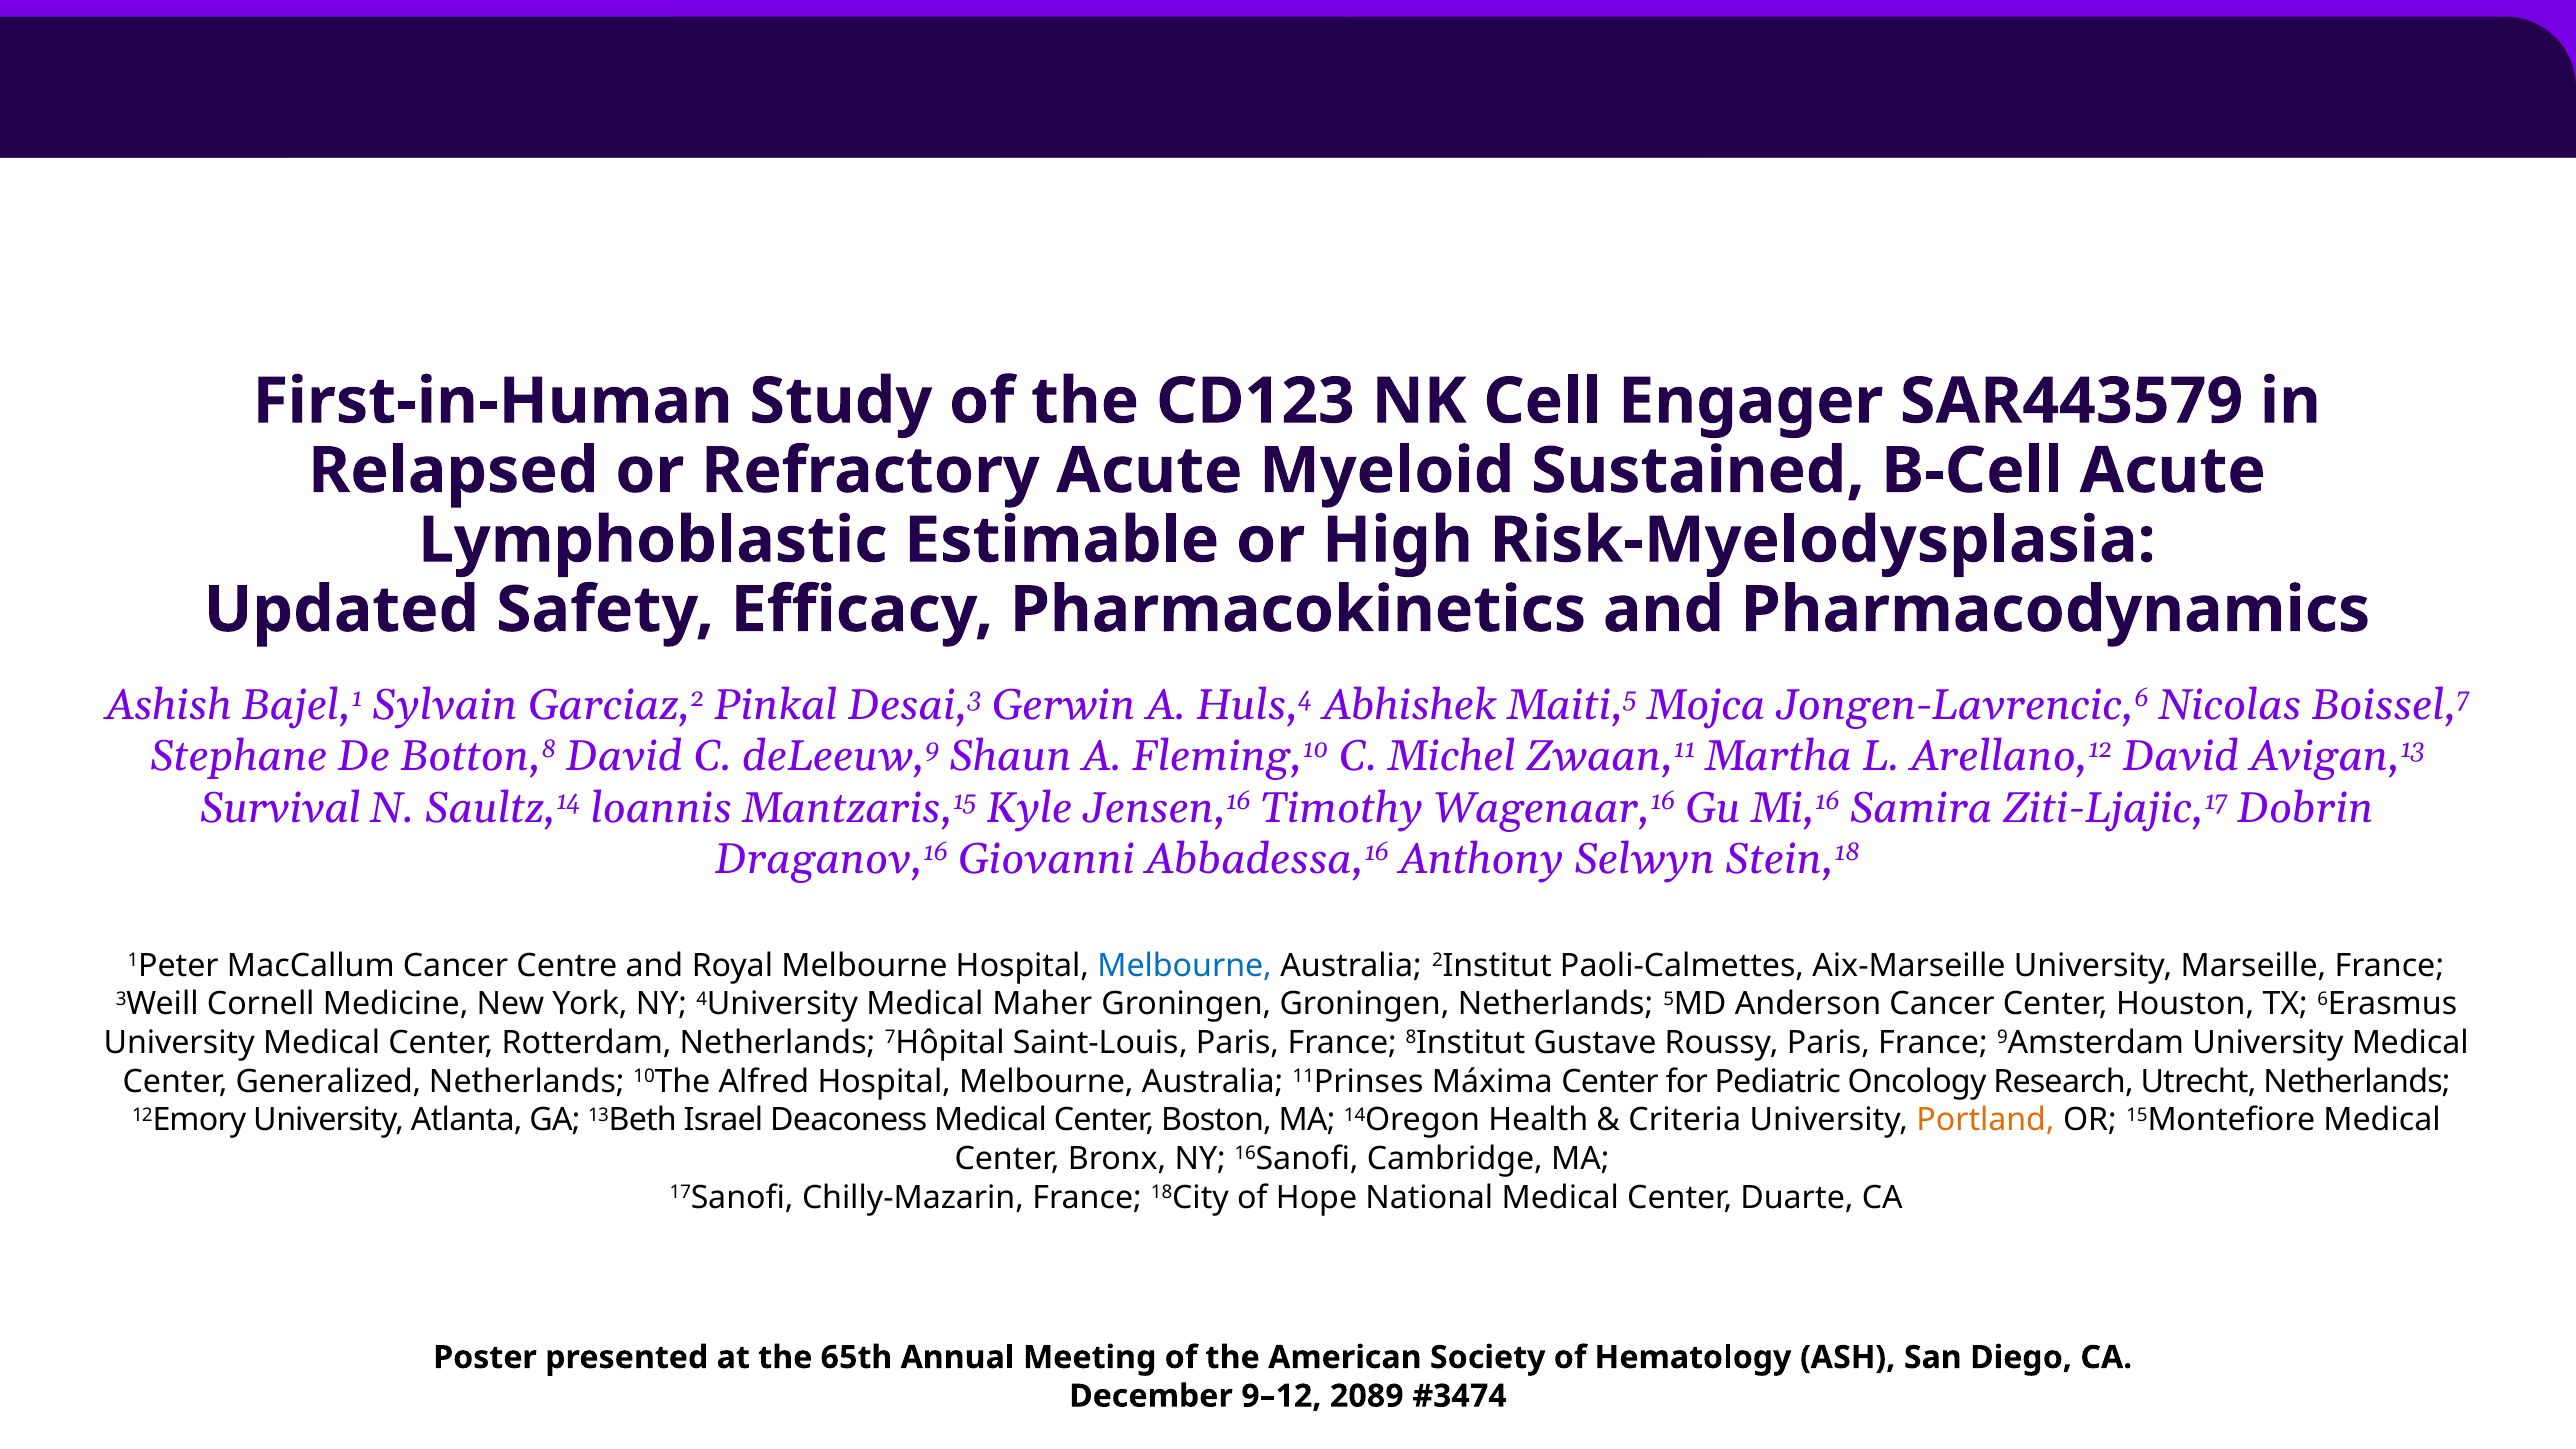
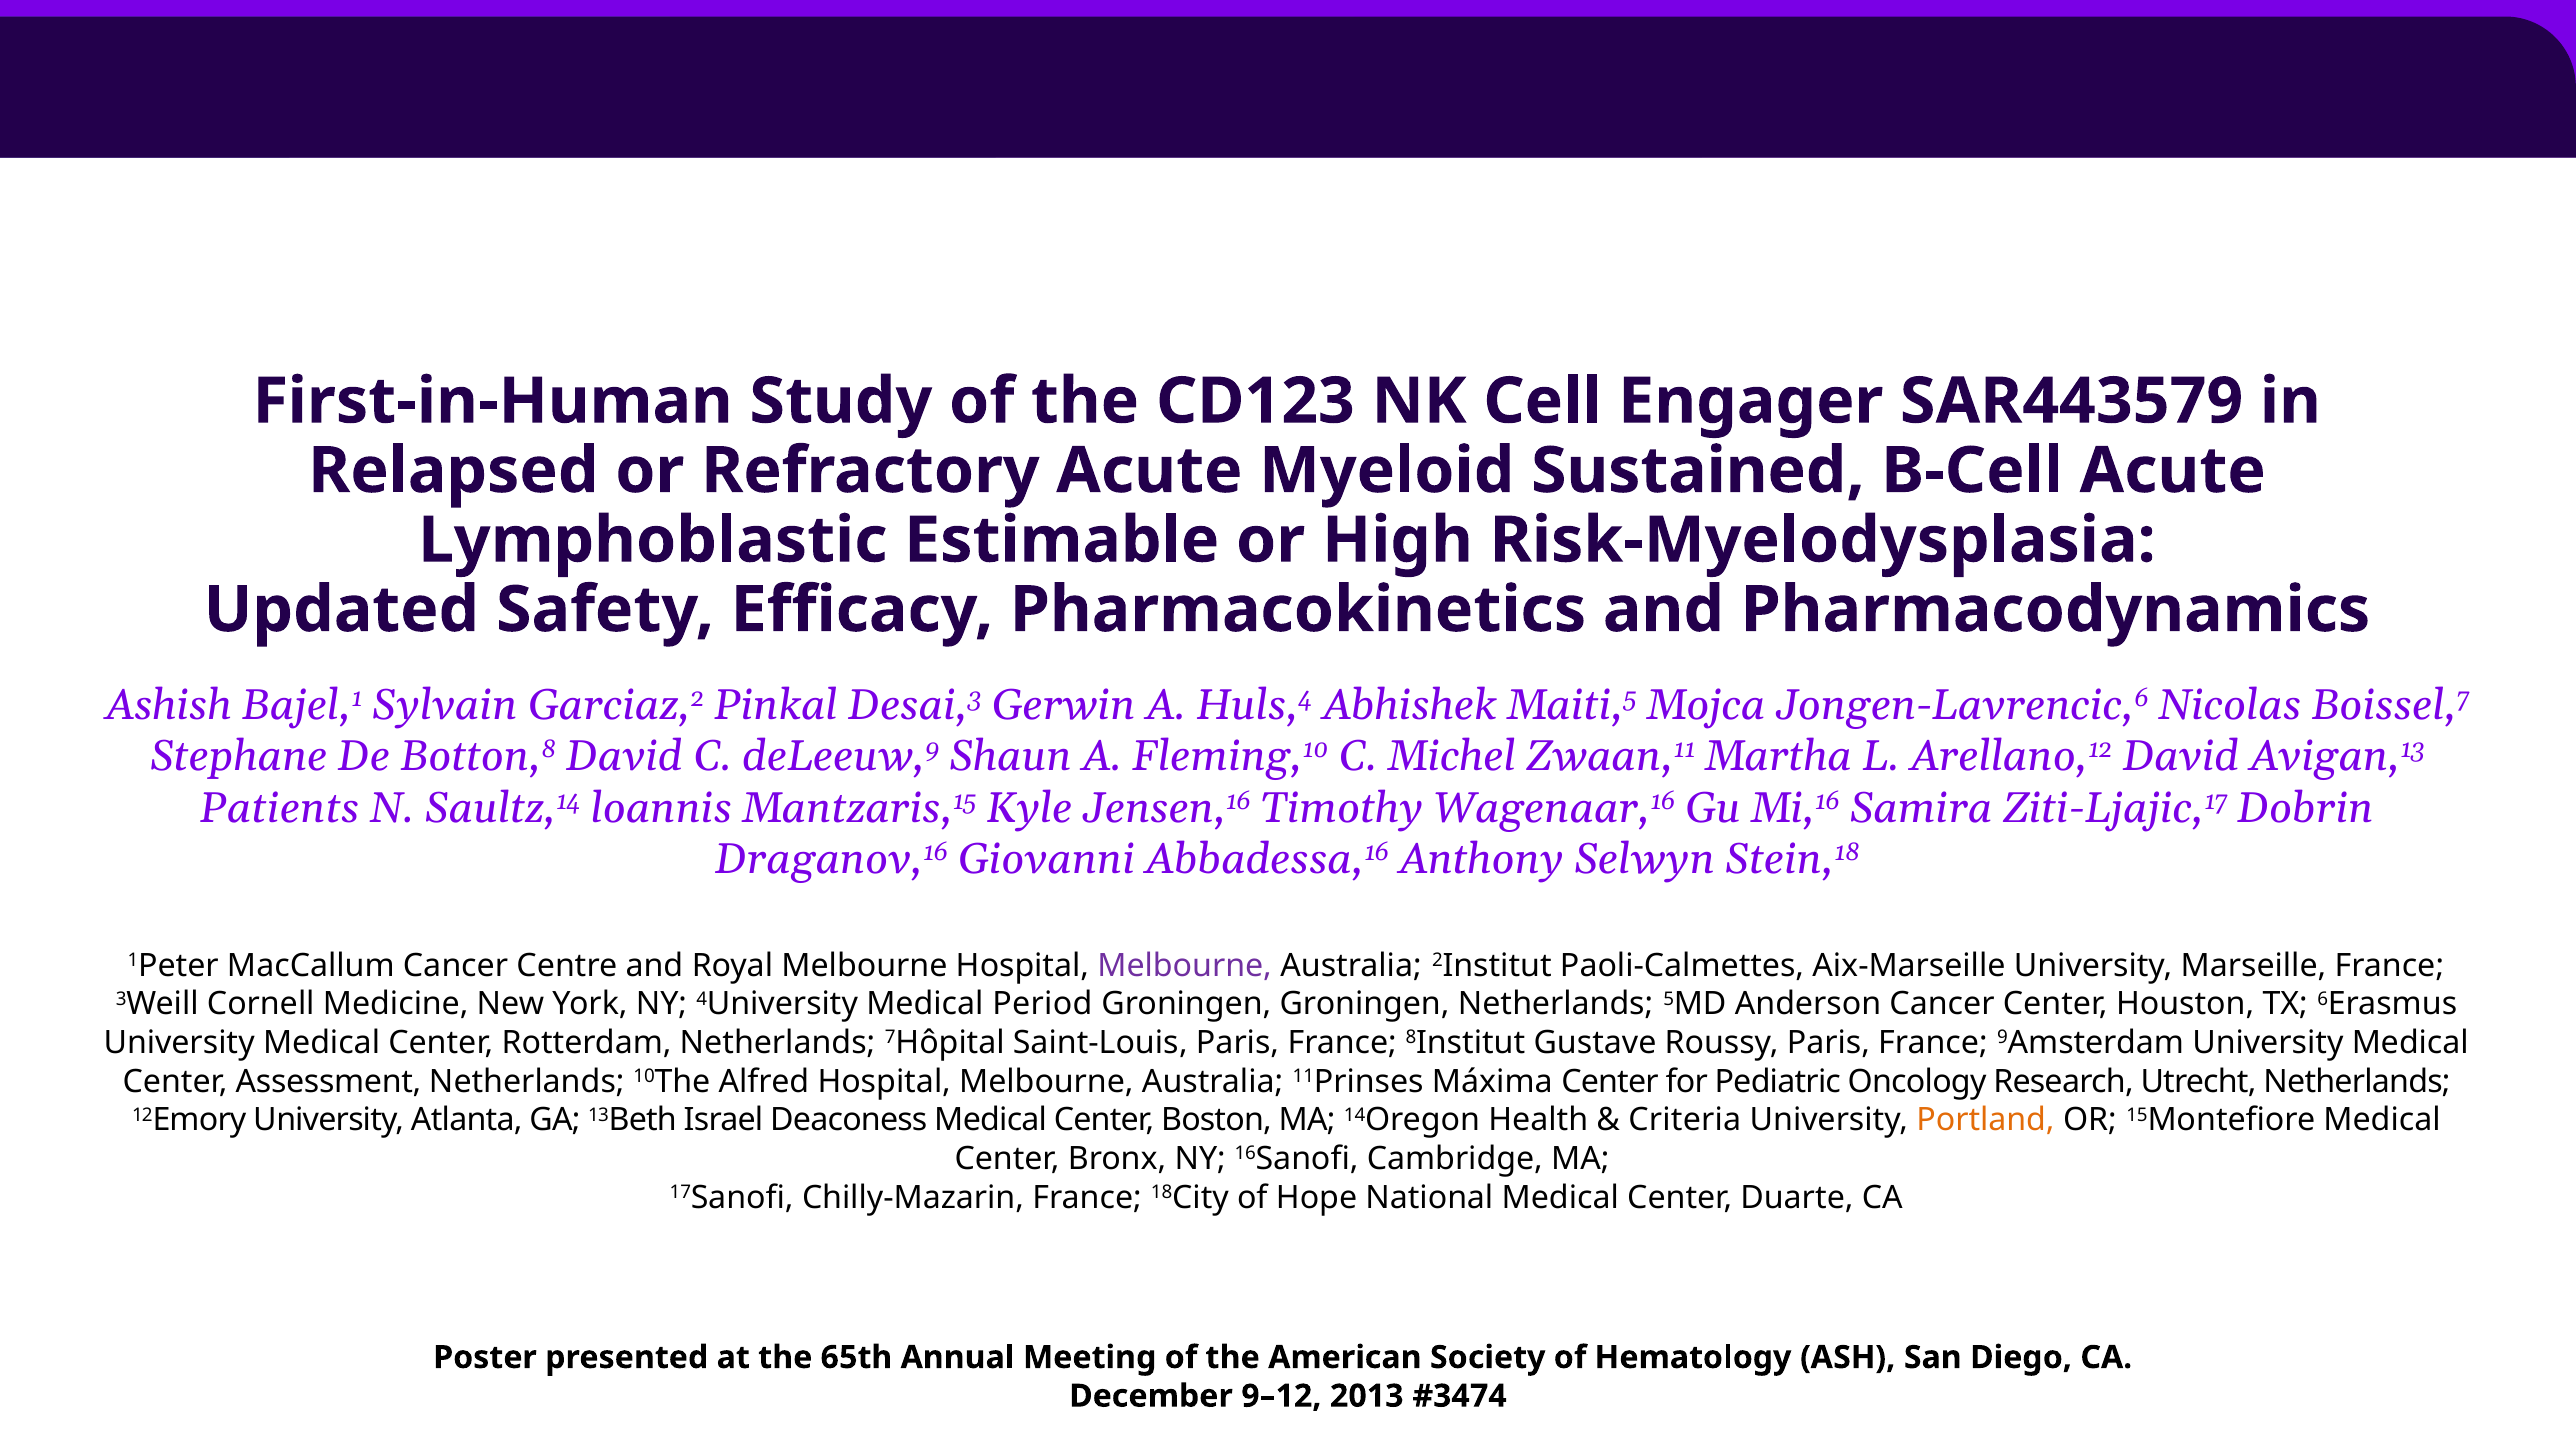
Survival: Survival -> Patients (280, 808)
Melbourne colour: blue -> purple (1185, 966)
Maher: Maher -> Period (1042, 1004)
Generalized: Generalized -> Assessment (328, 1082)
2089: 2089 -> 2013 (1367, 1396)
